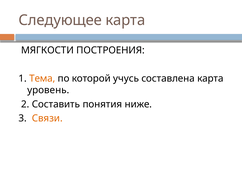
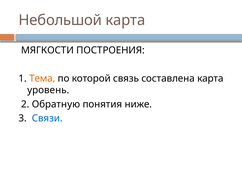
Следующее: Следующее -> Небольшой (60, 20)
учусь: учусь -> связь (126, 78)
Составить: Составить -> Обратную (56, 104)
Связи colour: orange -> blue (47, 118)
